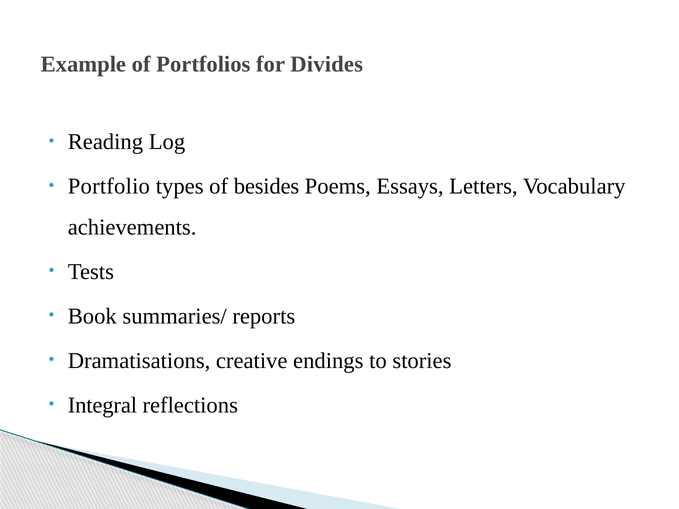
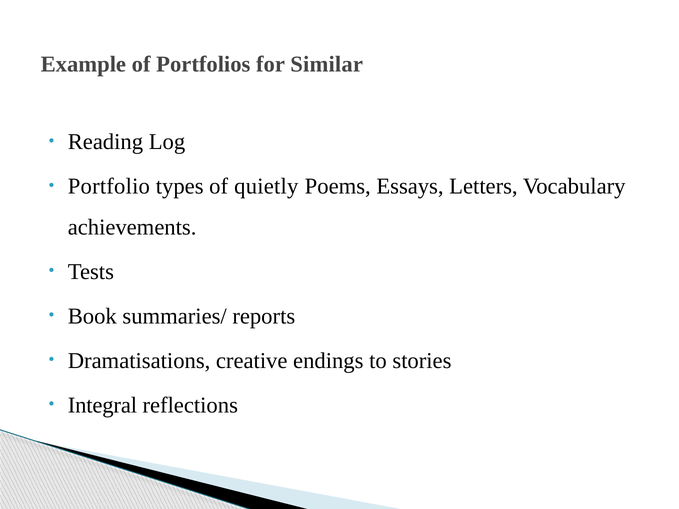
Divides: Divides -> Similar (327, 64)
besides: besides -> quietly (266, 187)
